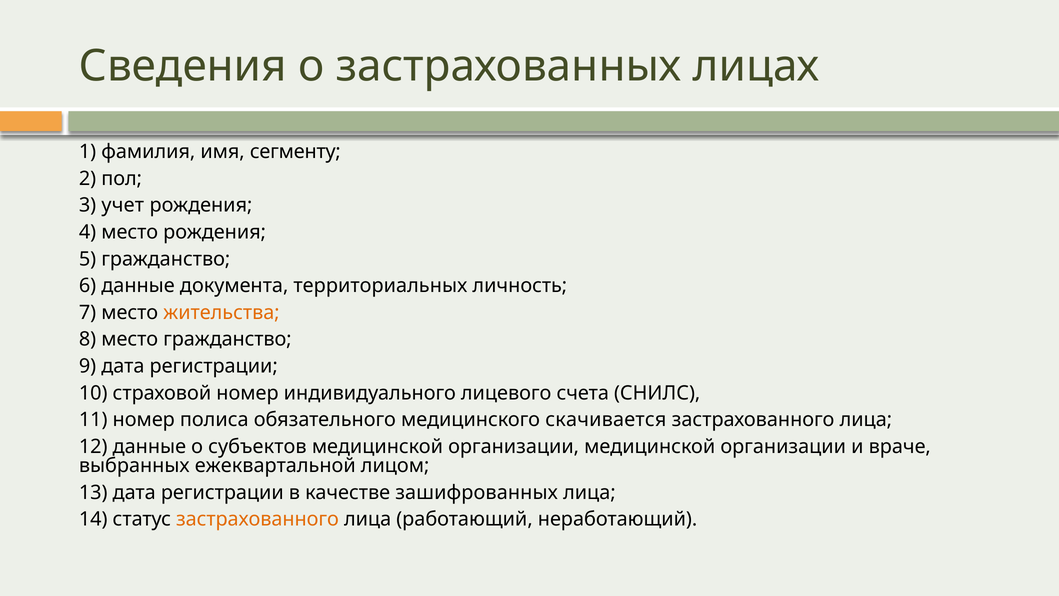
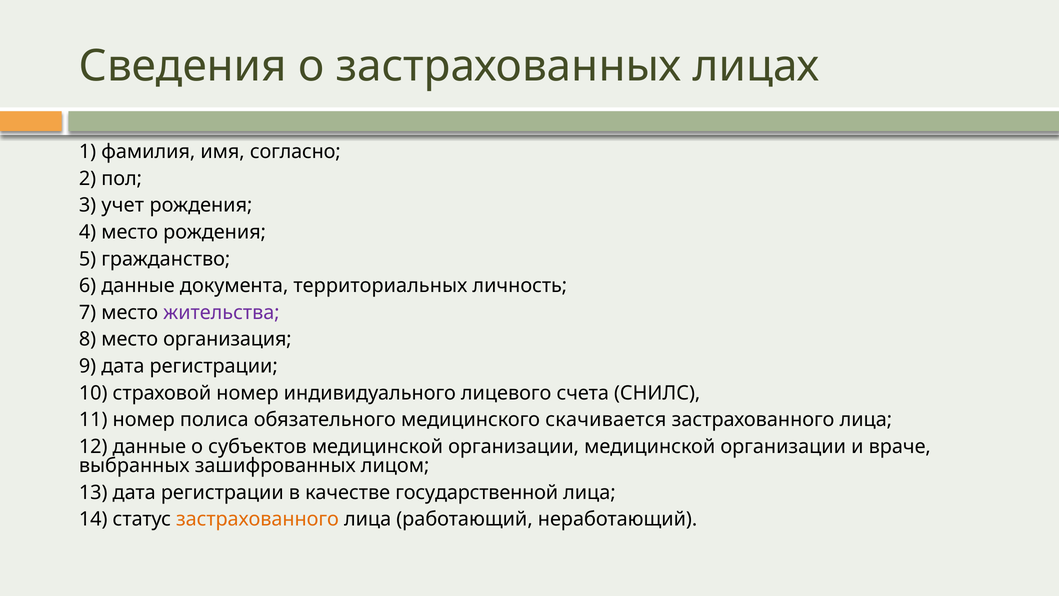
сегменту: сегменту -> согласно (295, 152)
жительства colour: orange -> purple (221, 312)
место гражданство: гражданство -> организация (227, 339)
ежеквартальной: ежеквартальной -> зашифрованных (275, 466)
зашифрованных: зашифрованных -> государственной (477, 492)
